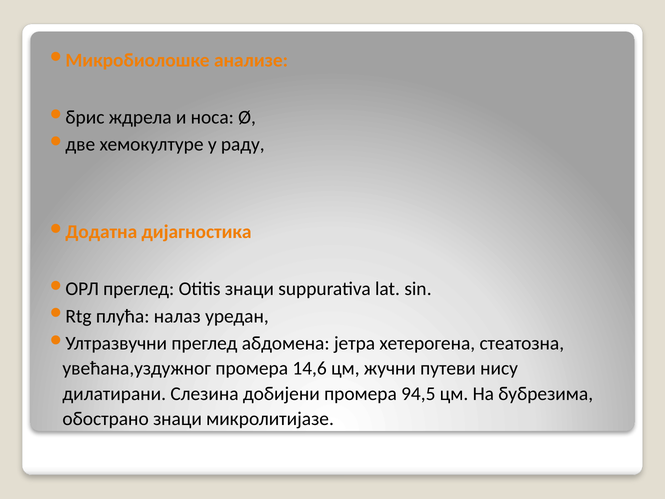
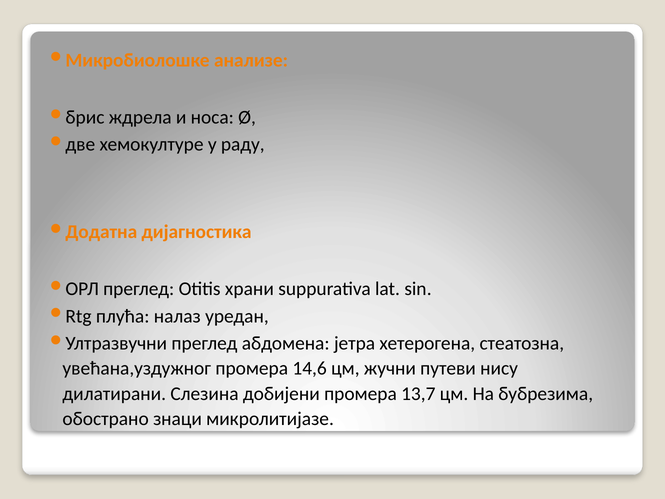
Otitis знаци: знаци -> храни (249, 289)
94,5: 94,5 -> 13,7 (418, 393)
